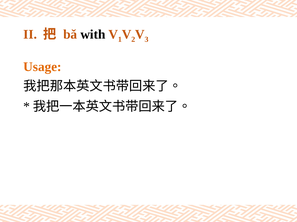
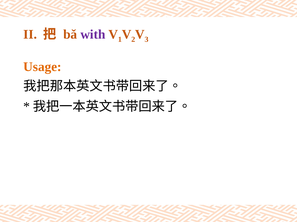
with colour: black -> purple (93, 34)
